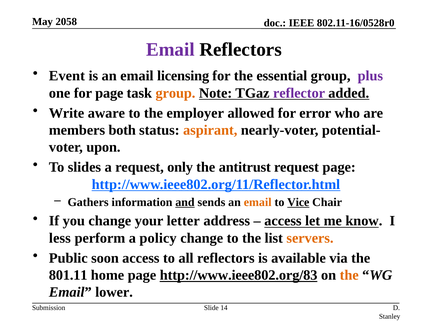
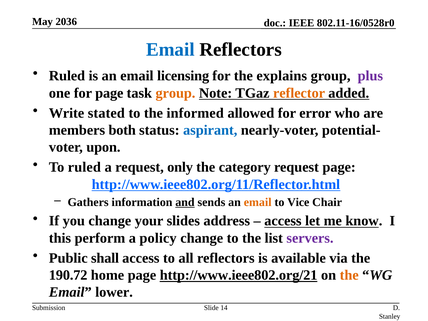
2058: 2058 -> 2036 (66, 22)
Email colour: purple -> blue (170, 49)
Event: Event -> Ruled (67, 76)
essential: essential -> explains (282, 76)
reflector colour: purple -> orange (299, 93)
aware: aware -> stated (106, 113)
employer: employer -> informed (195, 113)
aspirant colour: orange -> blue (210, 130)
To slides: slides -> ruled (84, 167)
antitrust: antitrust -> category (245, 167)
Vice underline: present -> none (298, 202)
letter: letter -> slides (183, 221)
less: less -> this (60, 238)
servers colour: orange -> purple (310, 238)
soon: soon -> shall (105, 258)
801.11: 801.11 -> 190.72 (68, 275)
http://www.ieee802.org/83: http://www.ieee802.org/83 -> http://www.ieee802.org/21 (239, 275)
